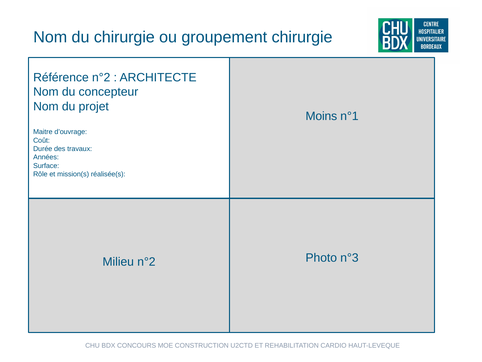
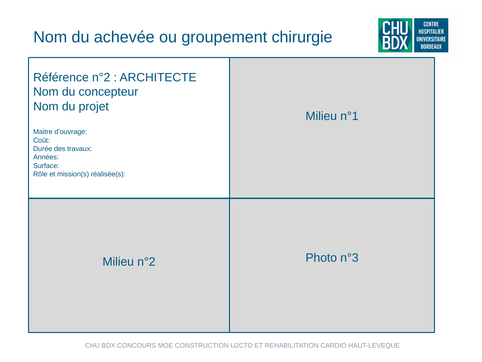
du chirurgie: chirurgie -> achevée (124, 37)
Moins: Moins -> Milieu (321, 116)
